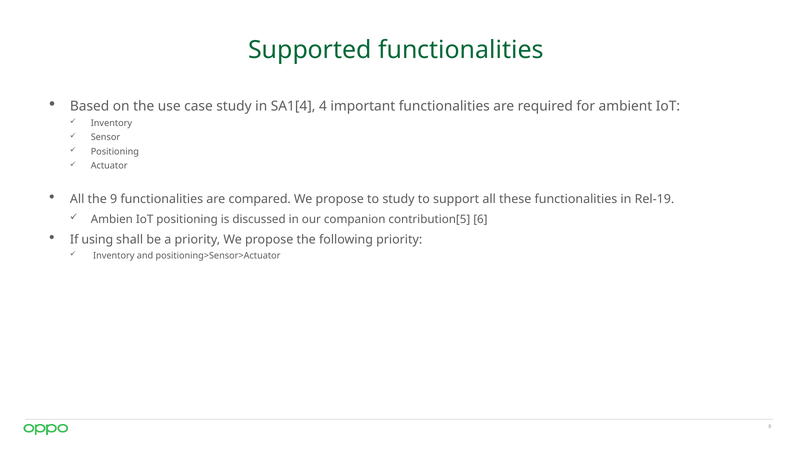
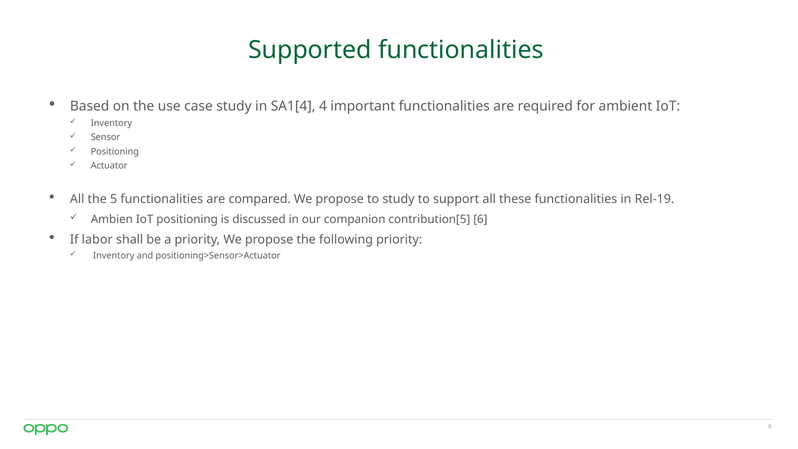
9: 9 -> 5 (114, 199)
using: using -> labor (97, 240)
